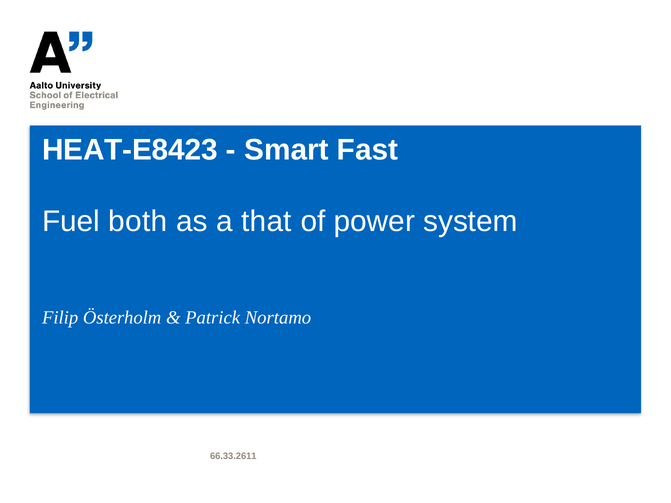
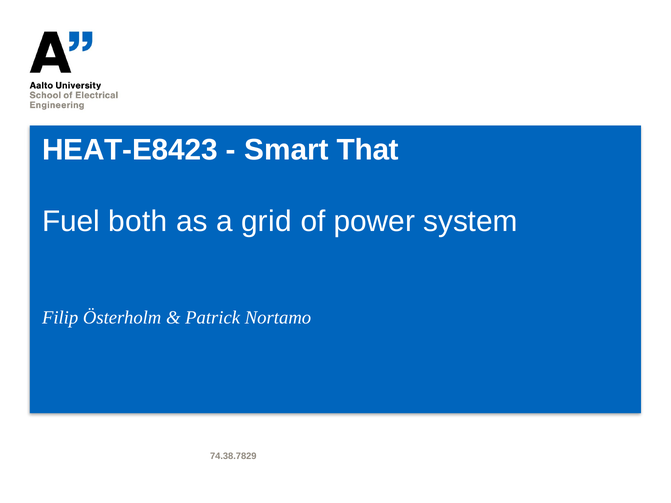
Fast: Fast -> That (368, 150)
that: that -> grid (266, 222)
66.33.2611: 66.33.2611 -> 74.38.7829 (233, 457)
